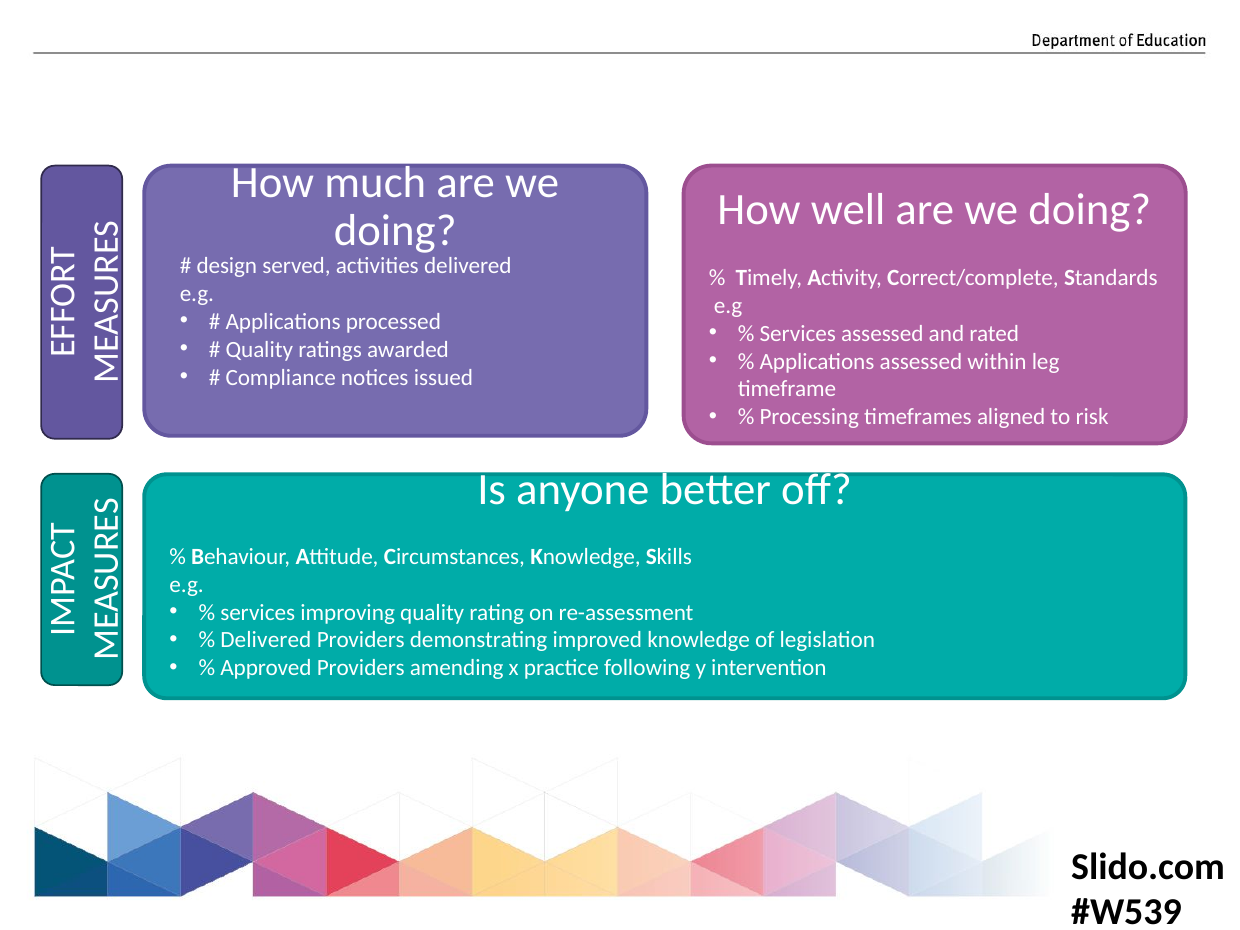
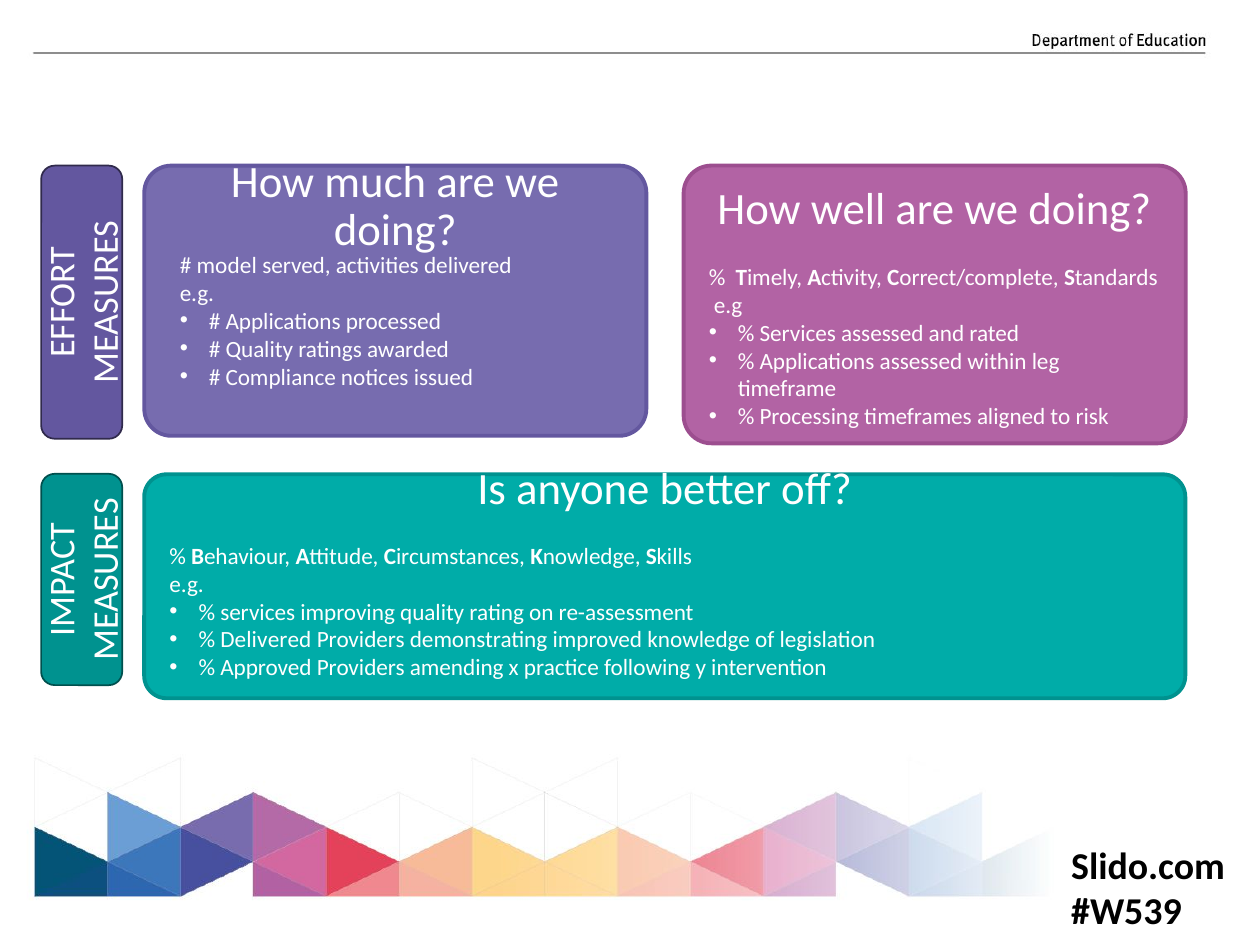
design: design -> model (227, 266)
